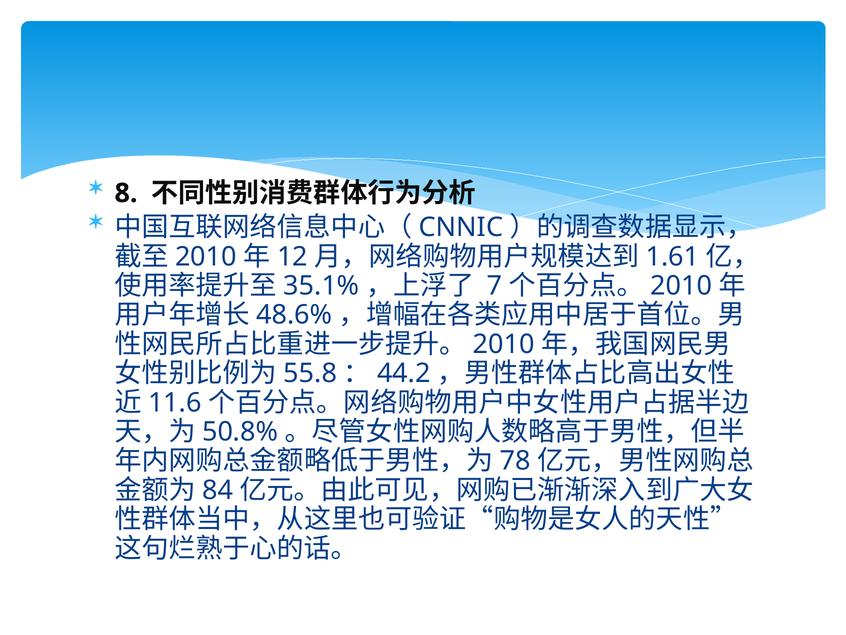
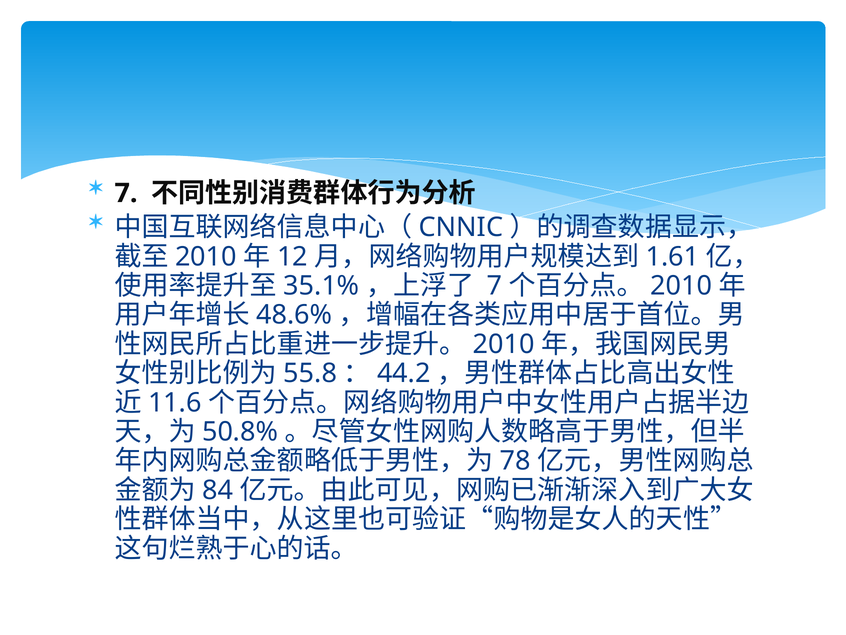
8: 8 -> 7 (126, 193)
